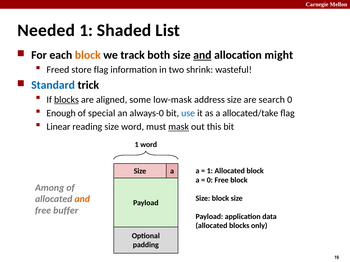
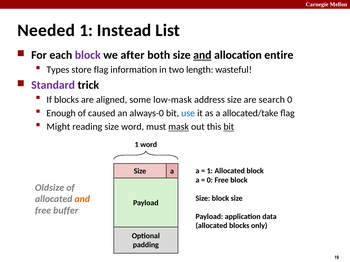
Shaded: Shaded -> Instead (124, 30)
block colour: orange -> purple (88, 55)
track: track -> after (133, 55)
might: might -> entire (279, 55)
Freed: Freed -> Types (58, 70)
shrink: shrink -> length (200, 70)
Standard colour: blue -> purple (53, 85)
blocks underline: present -> none (66, 100)
special: special -> caused (102, 113)
Linear: Linear -> Might (58, 127)
bit underline: none -> present (229, 127)
Among: Among -> Oldsize (50, 188)
